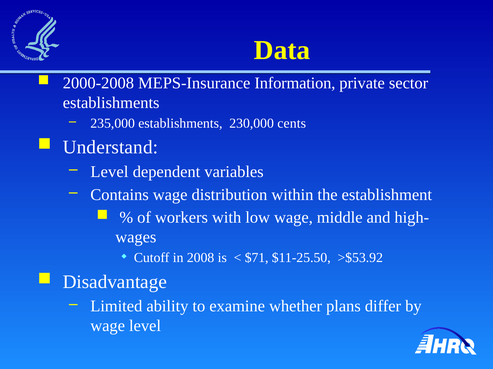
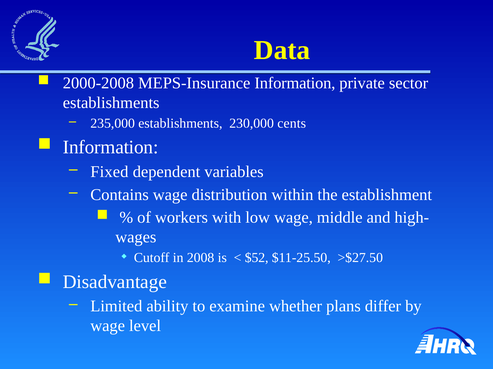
Understand: Understand -> Information (111, 148)
Level: Level -> Fixed (109, 172)
$71: $71 -> $52 (257, 258)
>$53.92: >$53.92 -> >$27.50 (360, 258)
